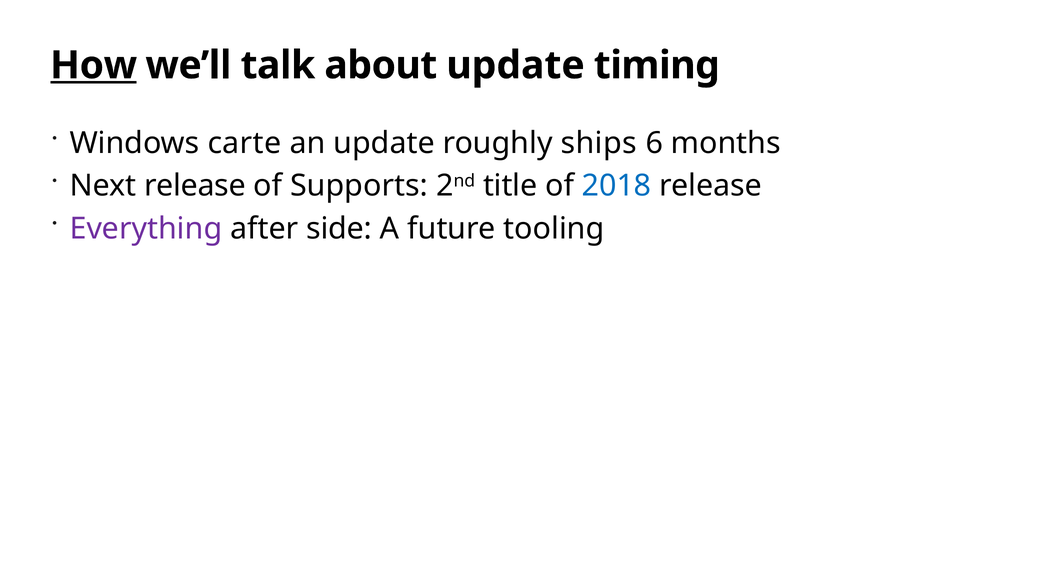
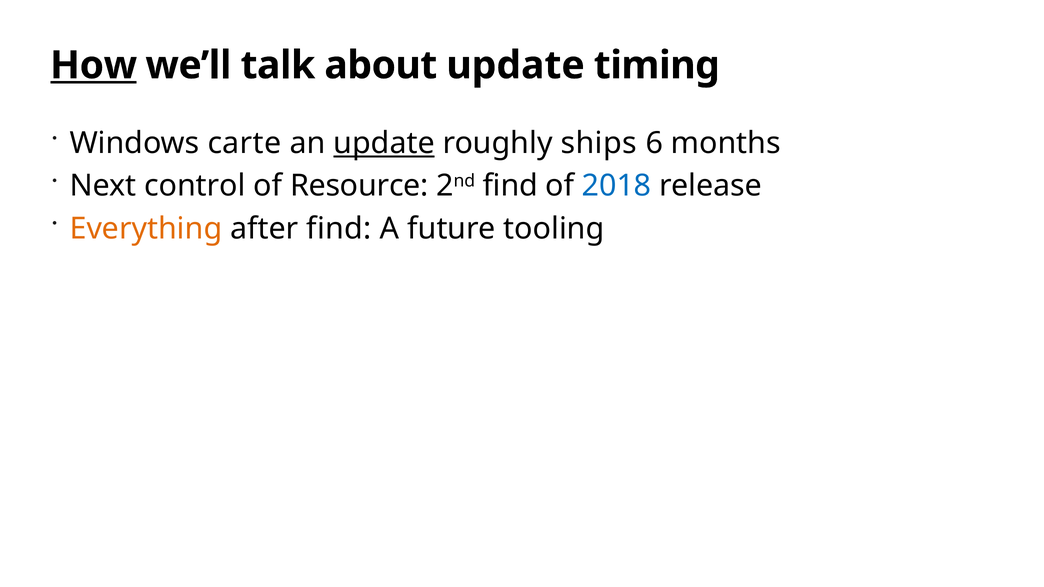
update underline: none -> present (384, 143)
Next release: release -> control (195, 186)
Supports: Supports -> Resource (359, 186)
2nd title: title -> find (510, 186)
Everything colour: purple -> orange (146, 229)
after side: side -> find (339, 229)
